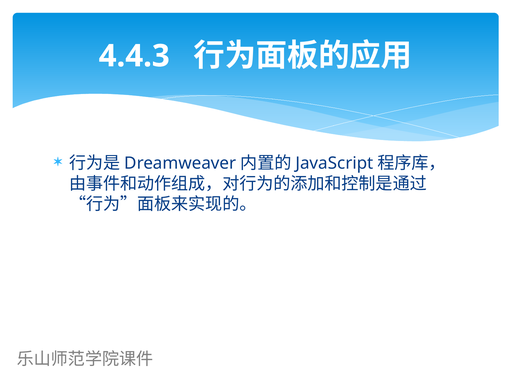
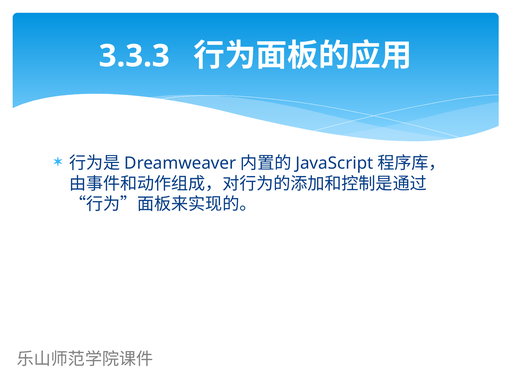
4.4.3: 4.4.3 -> 3.3.3 (134, 56)
